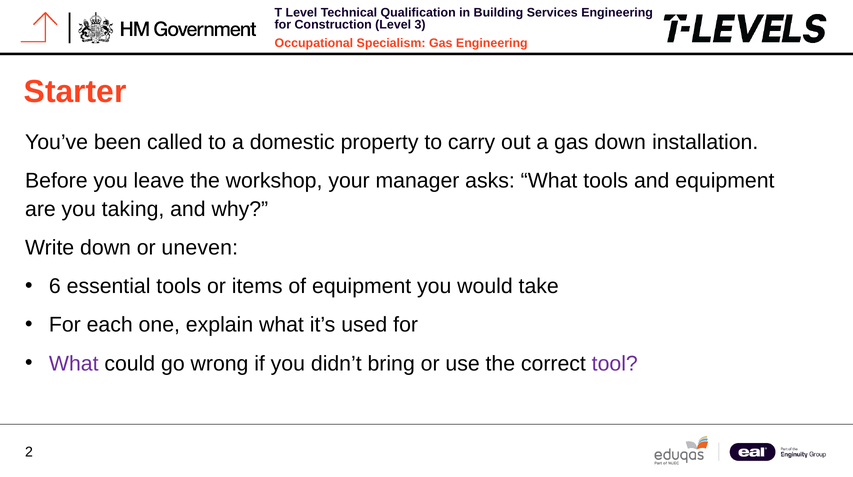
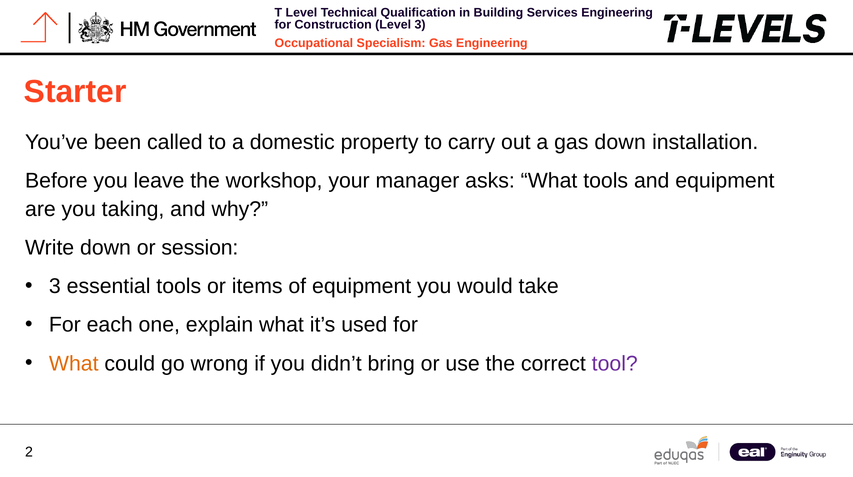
uneven: uneven -> session (200, 248)
6: 6 -> 3 (55, 286)
What colour: purple -> orange (74, 363)
